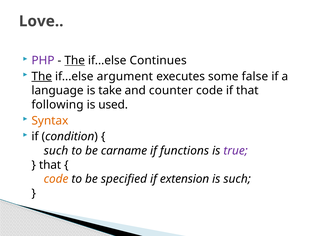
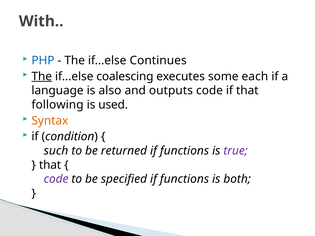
Love: Love -> With (41, 21)
PHP colour: purple -> blue (43, 61)
The underline: present -> none (75, 61)
argument: argument -> coalescing (125, 76)
false: false -> each (255, 76)
take: take -> also (110, 91)
counter: counter -> outputs (171, 91)
carname: carname -> returned (124, 151)
code colour: orange -> purple (56, 179)
extension: extension -> functions (184, 179)
is such: such -> both (237, 179)
